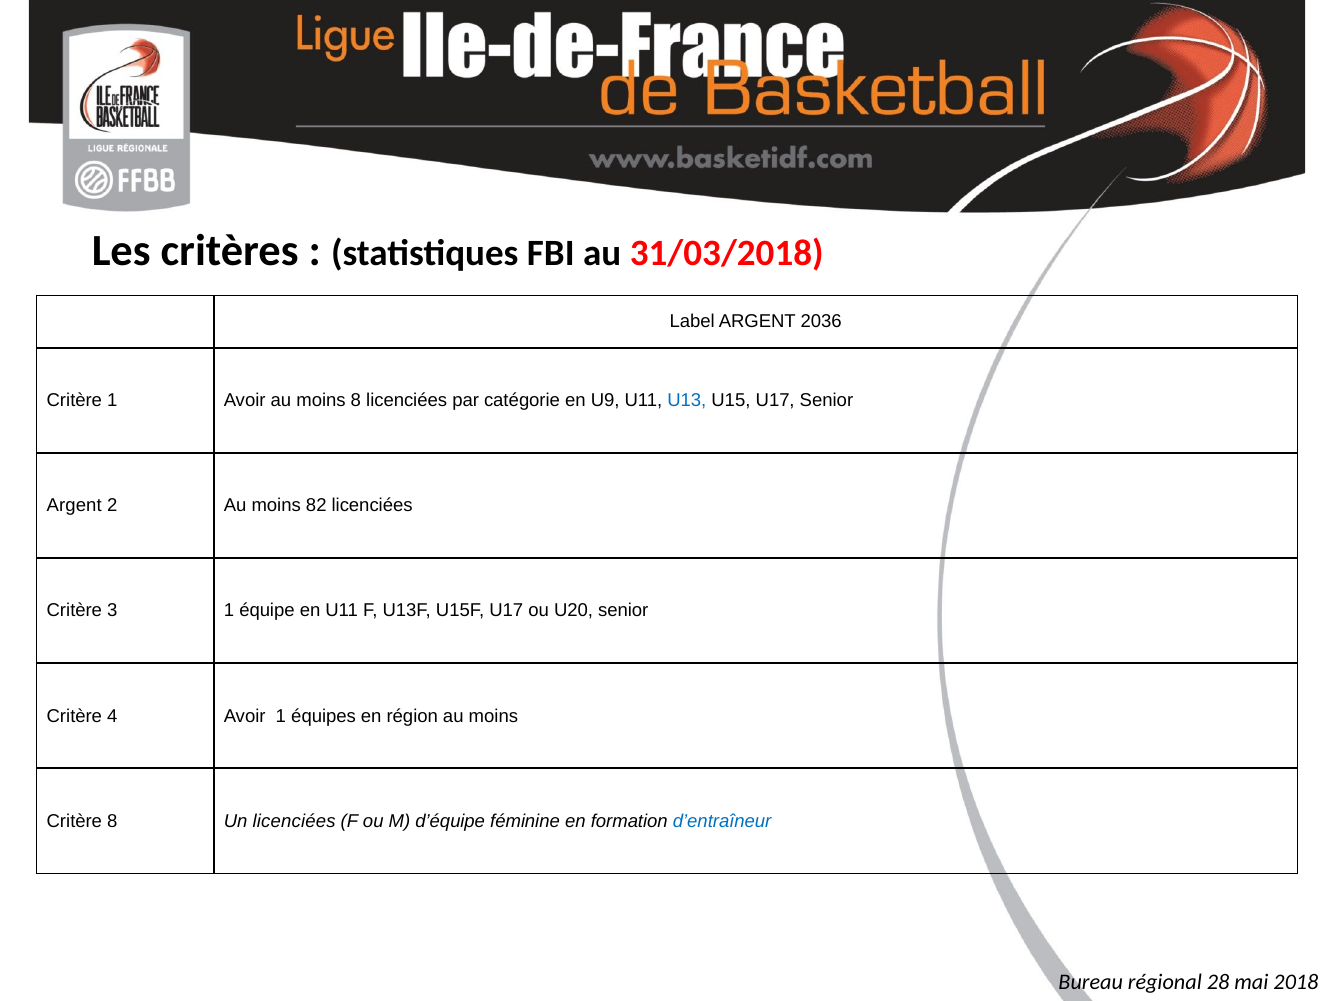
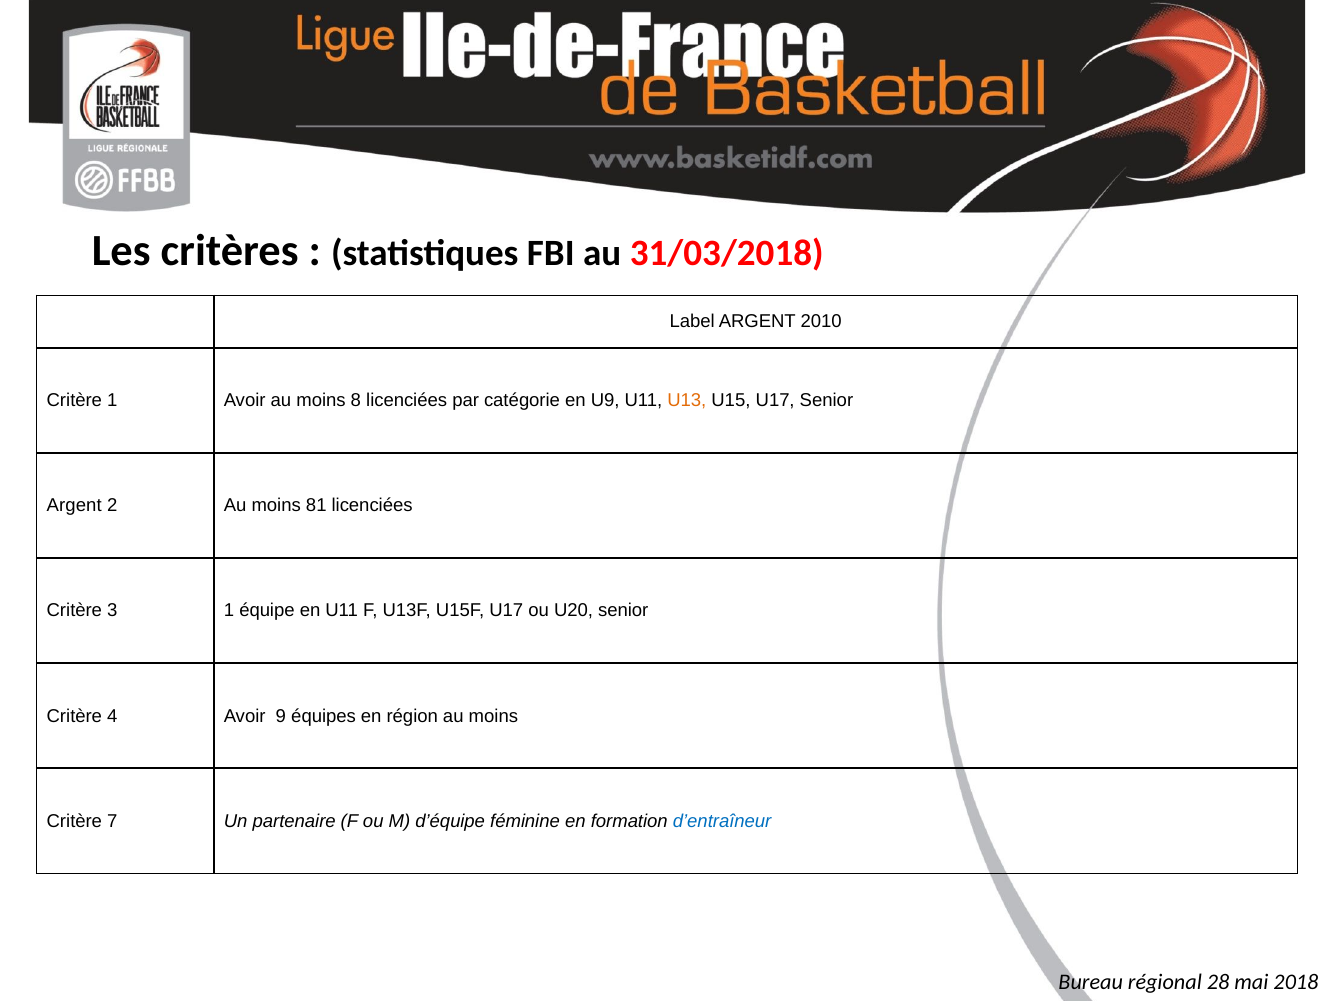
2036: 2036 -> 2010 (821, 322)
U13 colour: blue -> orange (687, 400)
82: 82 -> 81 (316, 505)
Avoir 1: 1 -> 9 (281, 716)
Critère 8: 8 -> 7 (112, 821)
Un licenciées: licenciées -> partenaire (294, 821)
